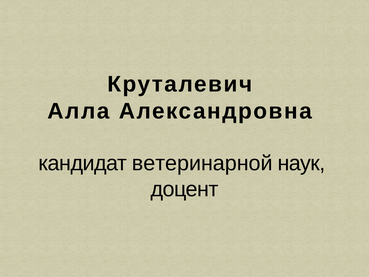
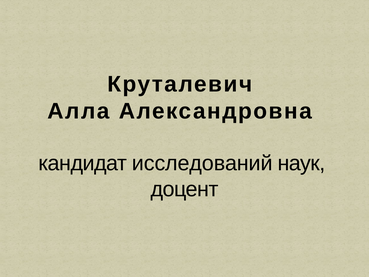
ветеринарной: ветеринарной -> исследований (202, 163)
